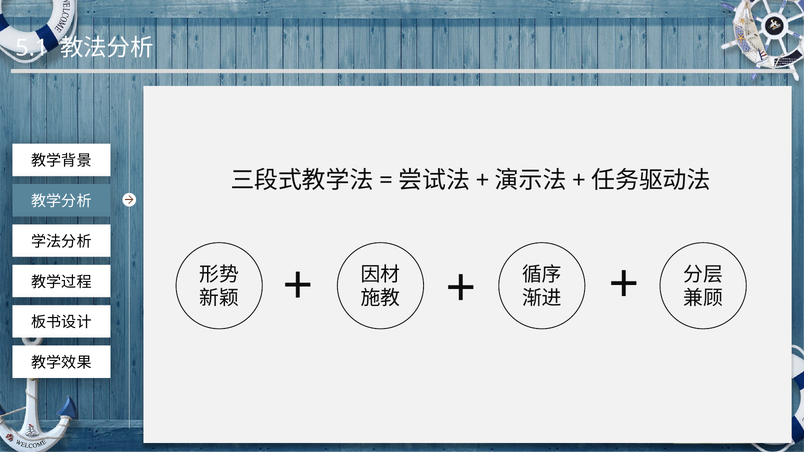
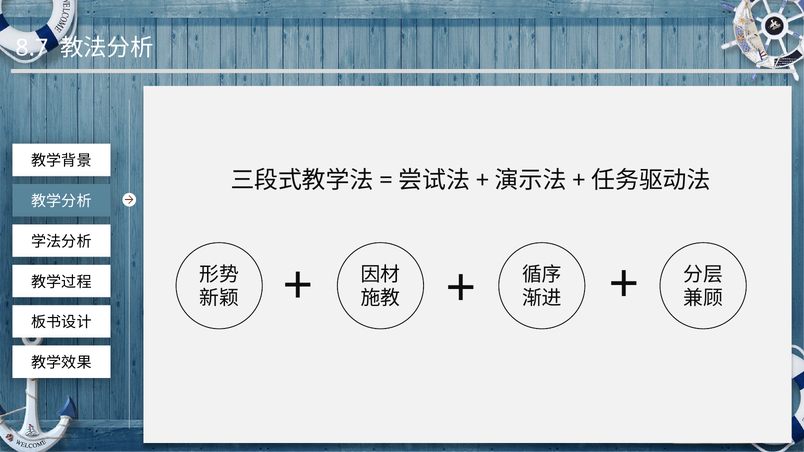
5.1: 5.1 -> 8.7 (32, 48)
